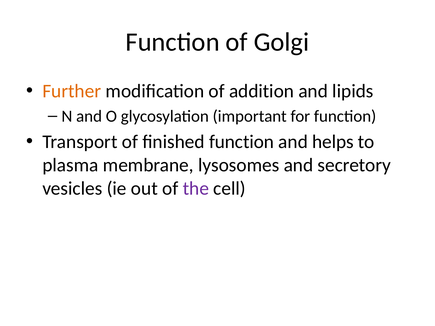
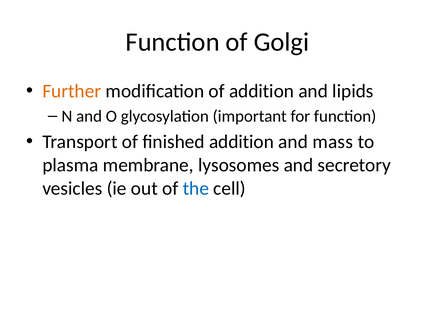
finished function: function -> addition (242, 142)
helps: helps -> mass (333, 142)
the colour: purple -> blue (196, 188)
